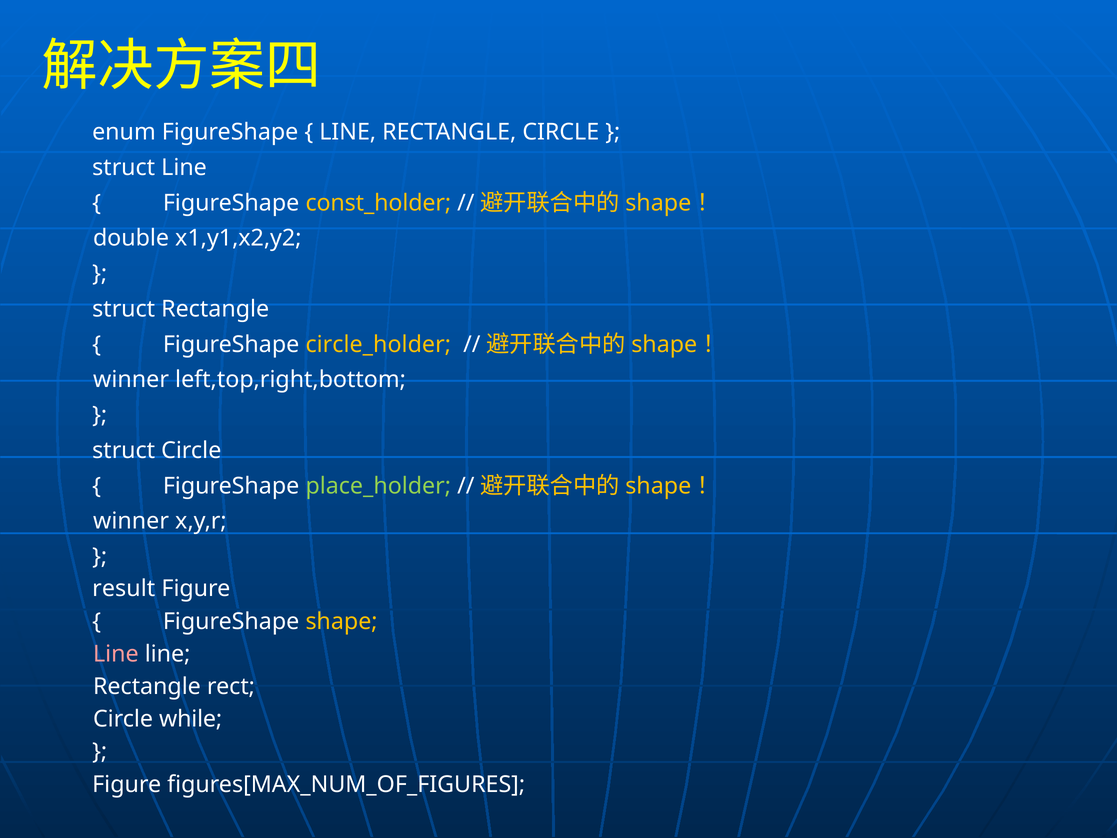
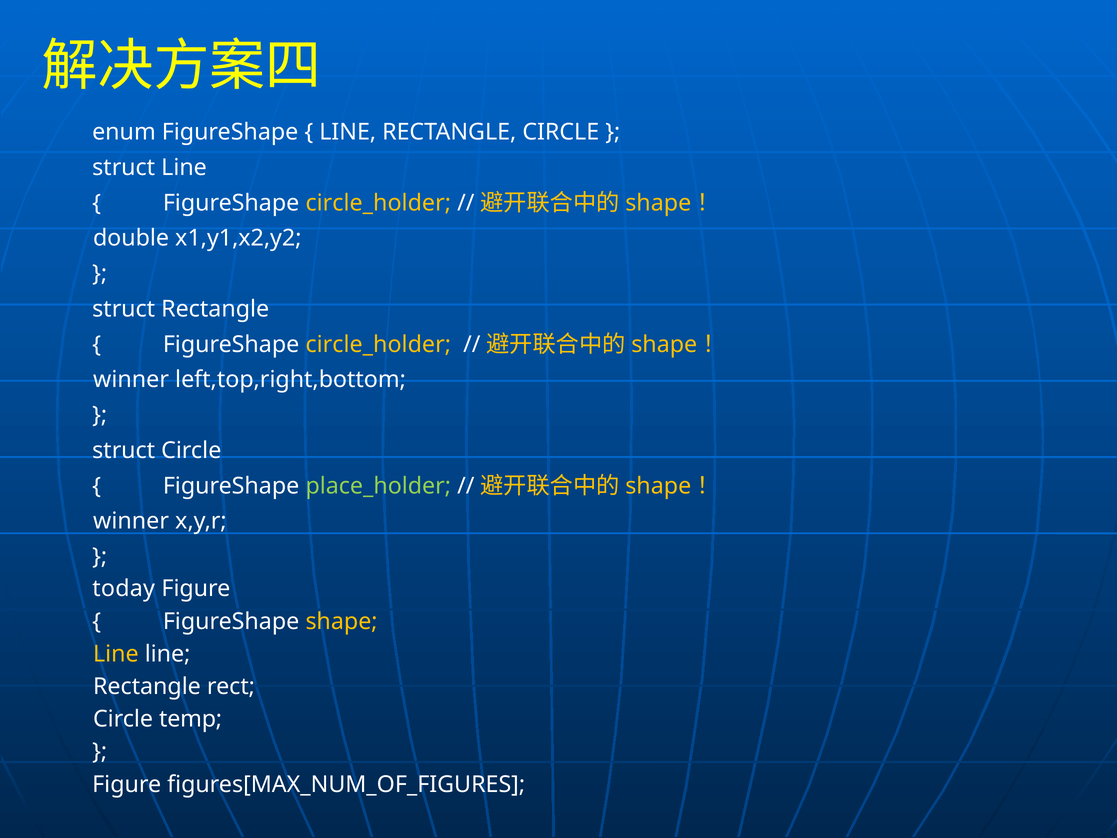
const_holder: const_holder -> circle_holder (378, 203)
result: result -> today (124, 589)
Line colour: pink -> yellow (116, 654)
while: while -> temp (191, 719)
